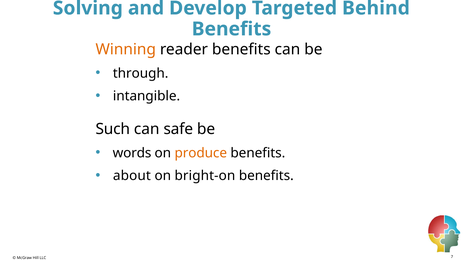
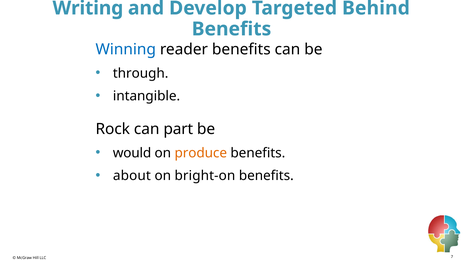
Solving: Solving -> Writing (88, 8)
Winning colour: orange -> blue (126, 49)
Such: Such -> Rock (113, 129)
safe: safe -> part (178, 129)
words: words -> would (132, 153)
